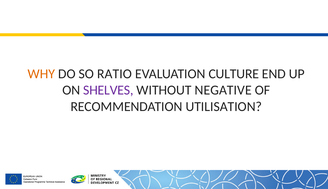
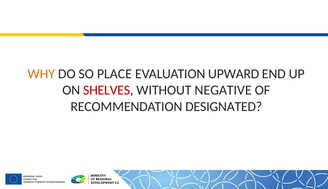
RATIO: RATIO -> PLACE (114, 74)
CULTURE: CULTURE -> UPWARD (234, 74)
SHELVES colour: purple -> red (108, 90)
UTILISATION: UTILISATION -> DESIGNATED (224, 107)
